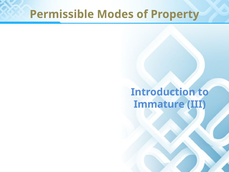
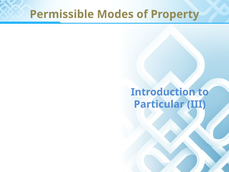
Immature: Immature -> Particular (159, 104)
